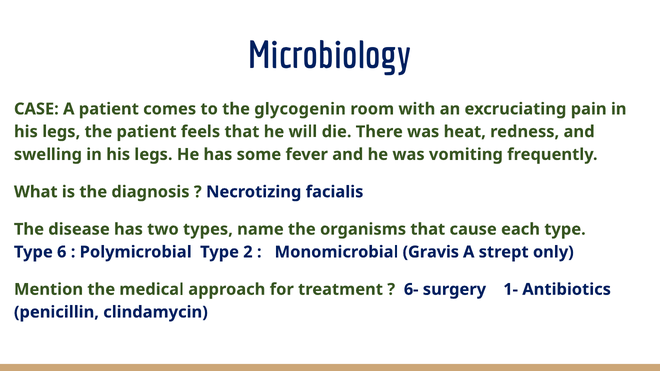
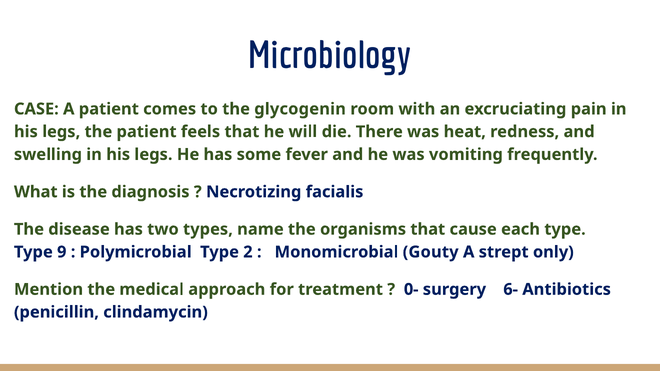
6: 6 -> 9 (62, 252)
Gravis: Gravis -> Gouty (431, 252)
6-: 6- -> 0- (411, 290)
1-: 1- -> 6- (511, 290)
